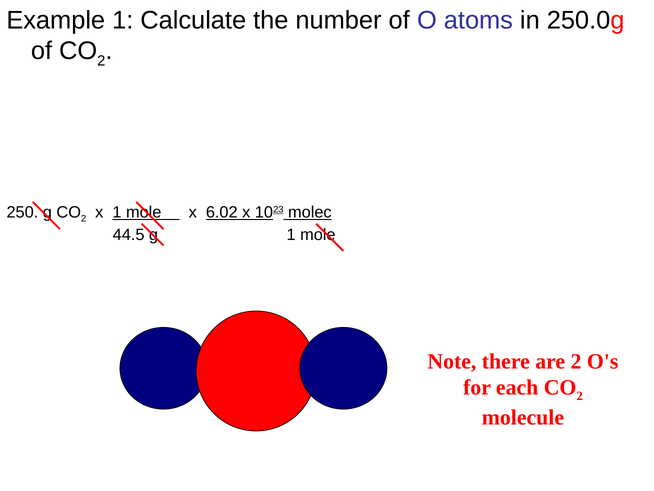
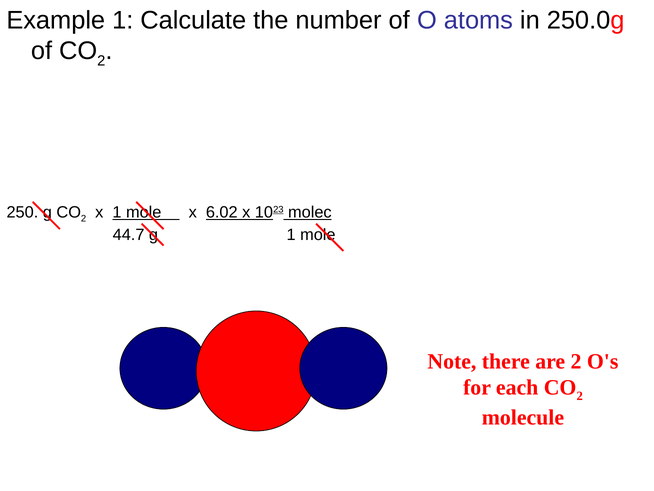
44.5: 44.5 -> 44.7 (129, 234)
